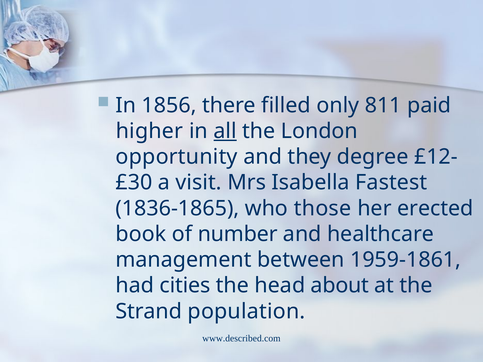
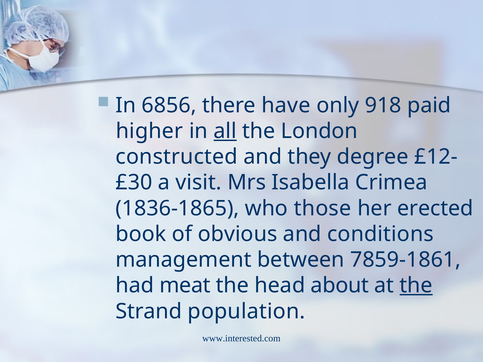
1856: 1856 -> 6856 (169, 105)
filled: filled -> have (286, 105)
811: 811 -> 918 (383, 105)
opportunity: opportunity -> constructed (177, 157)
Fastest: Fastest -> Crimea (391, 183)
number: number -> obvious (238, 234)
healthcare: healthcare -> conditions (380, 234)
1959-1861: 1959-1861 -> 7859-1861 (406, 260)
cities: cities -> meat (185, 286)
the underline: none -> present (416, 286)
www.described.com: www.described.com -> www.interested.com (241, 339)
